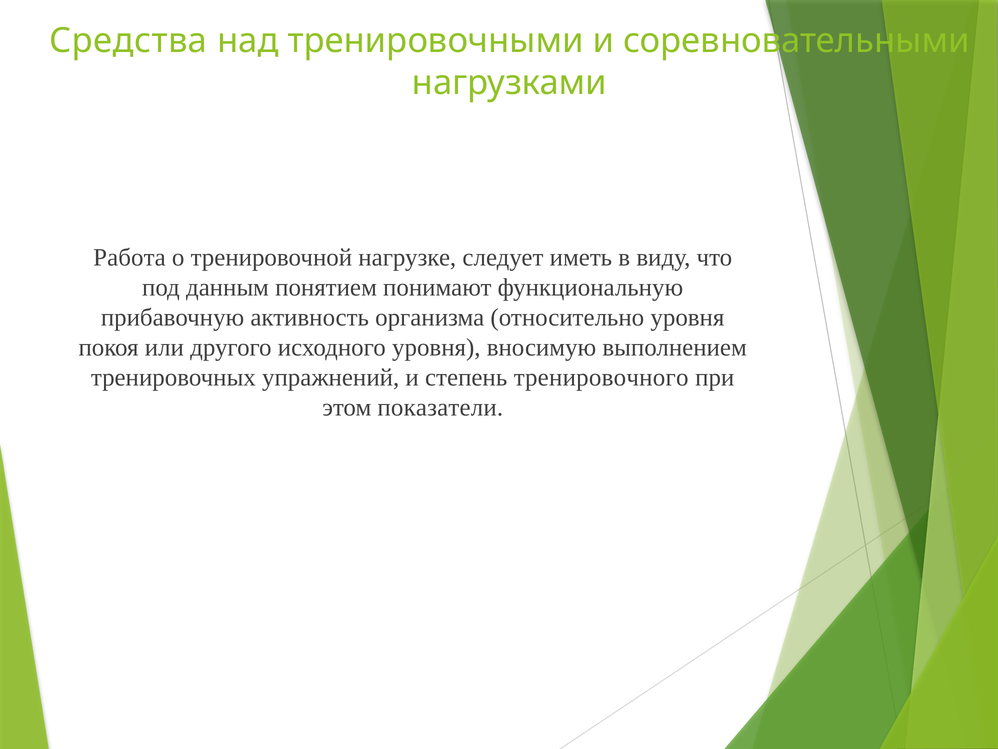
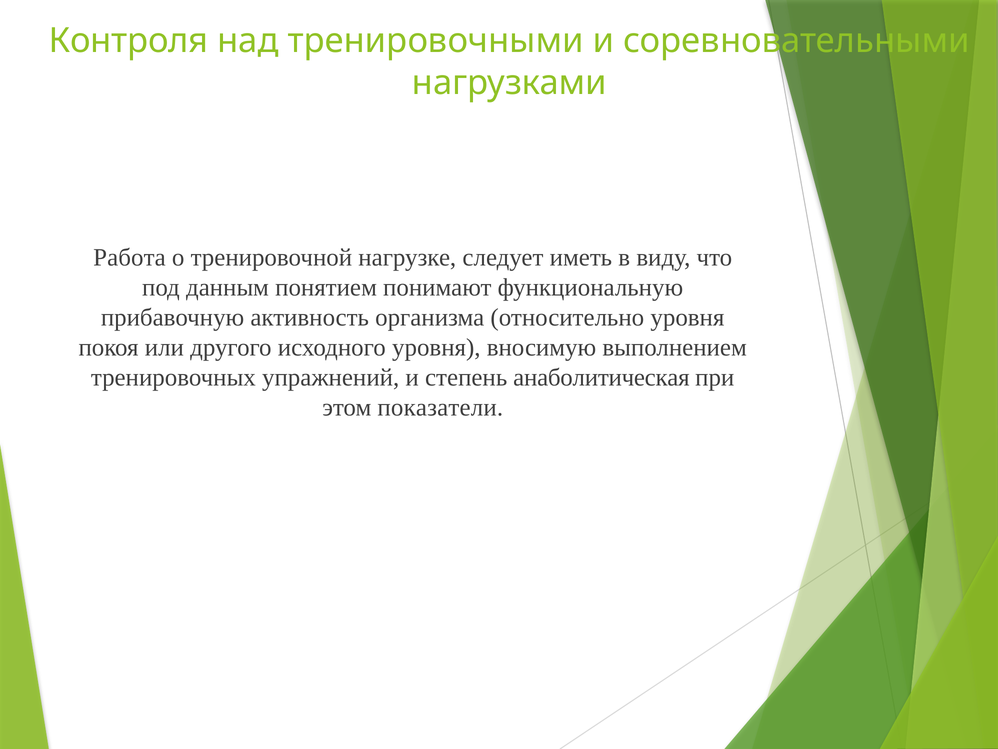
Средства: Средства -> Контроля (129, 41)
тренировочного: тренировочного -> анаболитическая (601, 377)
